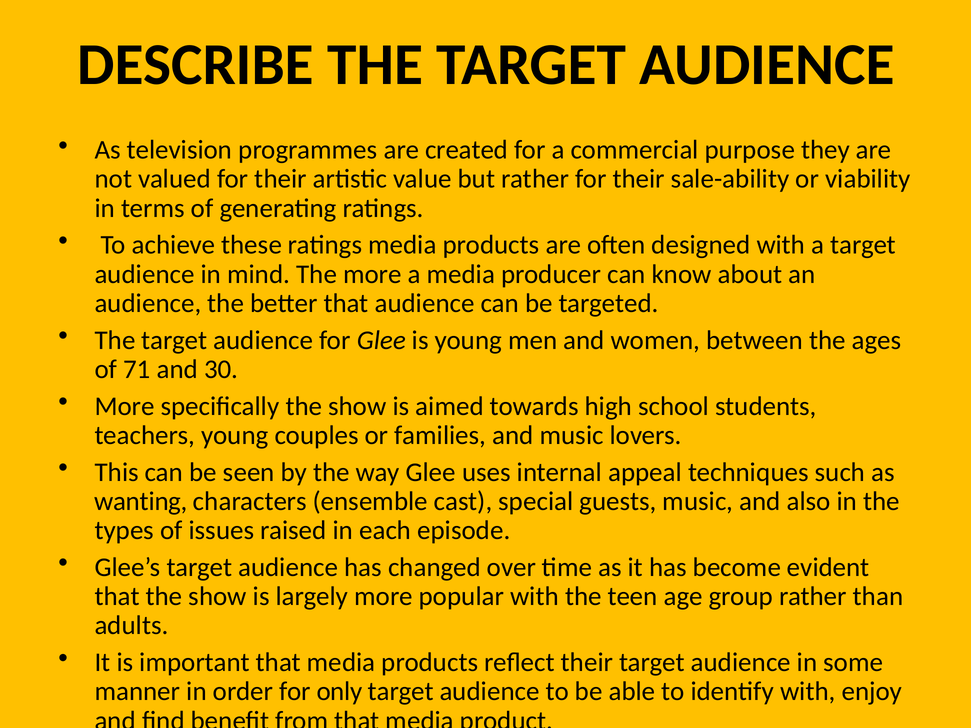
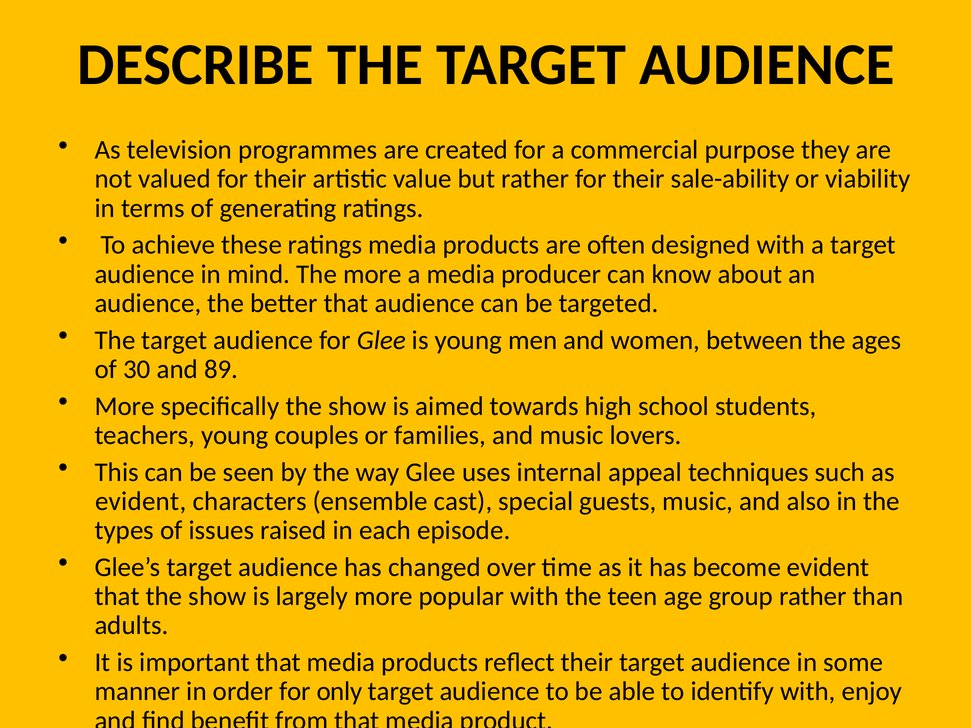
71: 71 -> 30 (137, 369)
30: 30 -> 89 (221, 369)
wanting: wanting -> evident (141, 501)
